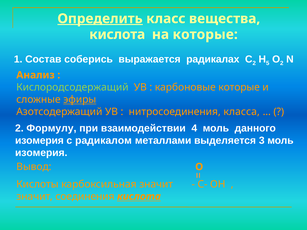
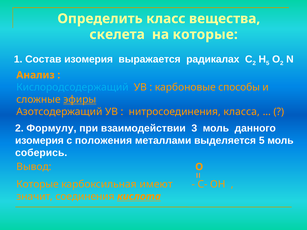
Определить underline: present -> none (100, 19)
кислота: кислота -> скелета (117, 35)
Состав соберись: соберись -> изомерия (89, 59)
Кислородсодержащий colour: light green -> light blue (72, 87)
карбоновые которые: которые -> способы (239, 87)
4: 4 -> 3 (194, 128)
радикалом: радикалом -> положения (104, 141)
выделяется 3: 3 -> 5 (262, 141)
изомерия: изомерия -> соберись (41, 153)
Кислоты: Кислоты -> Которые (37, 184)
карбоксильная значит: значит -> имеют (156, 184)
